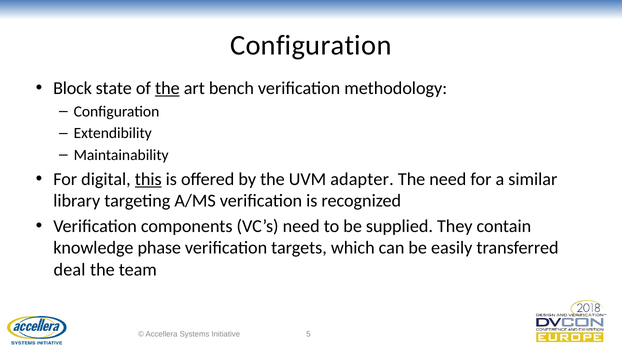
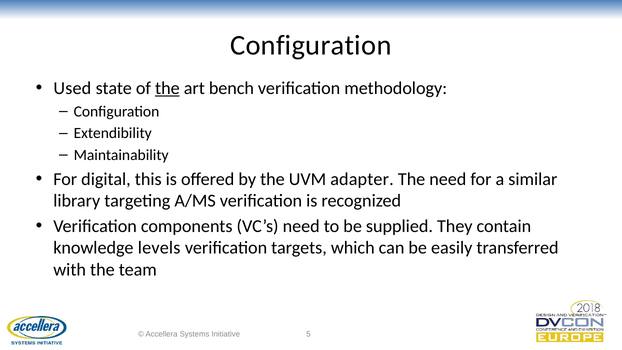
Block: Block -> Used (72, 88)
this underline: present -> none (148, 179)
phase: phase -> levels (159, 248)
deal: deal -> with (70, 270)
